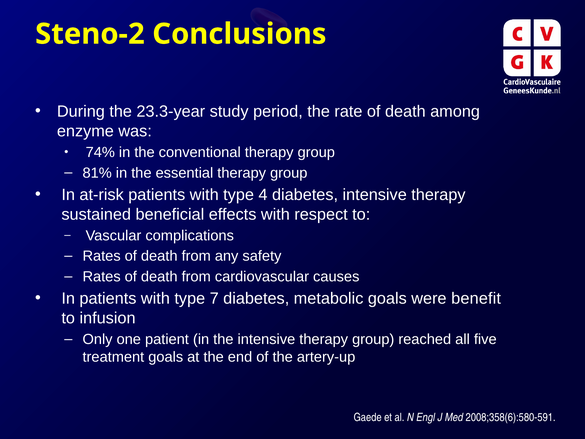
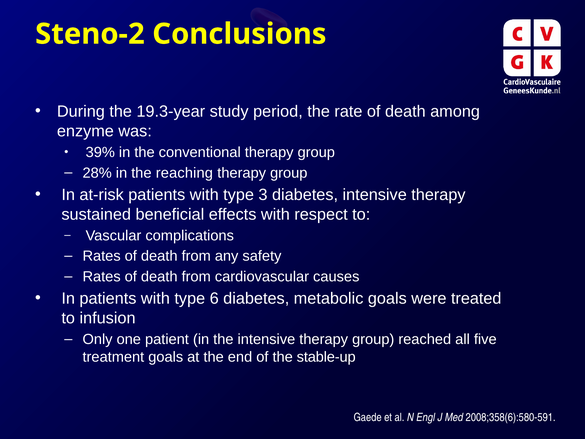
23.3-year: 23.3-year -> 19.3-year (171, 111)
74%: 74% -> 39% (100, 152)
81%: 81% -> 28% (97, 173)
essential: essential -> reaching (184, 173)
4: 4 -> 3 (263, 195)
7: 7 -> 6 (214, 298)
benefit: benefit -> treated (476, 298)
artery-up: artery-up -> stable-up (326, 357)
